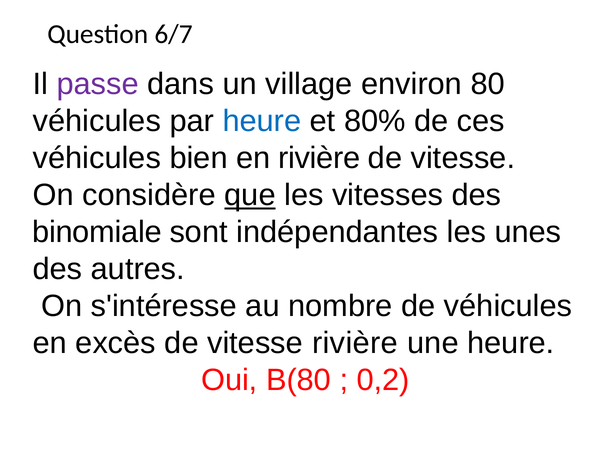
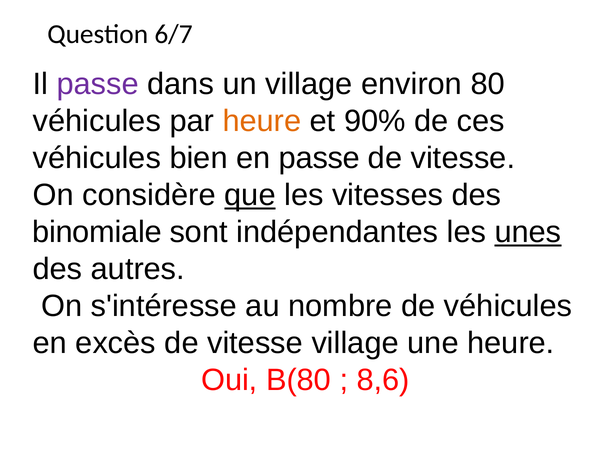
heure colour: blue -> orange (262, 121)
80%: 80% -> 90% (375, 121)
en rivière: rivière -> passe (319, 158)
unes underline: none -> present (528, 232)
vitesse rivière: rivière -> village (355, 343)
0,2: 0,2 -> 8,6 (383, 380)
